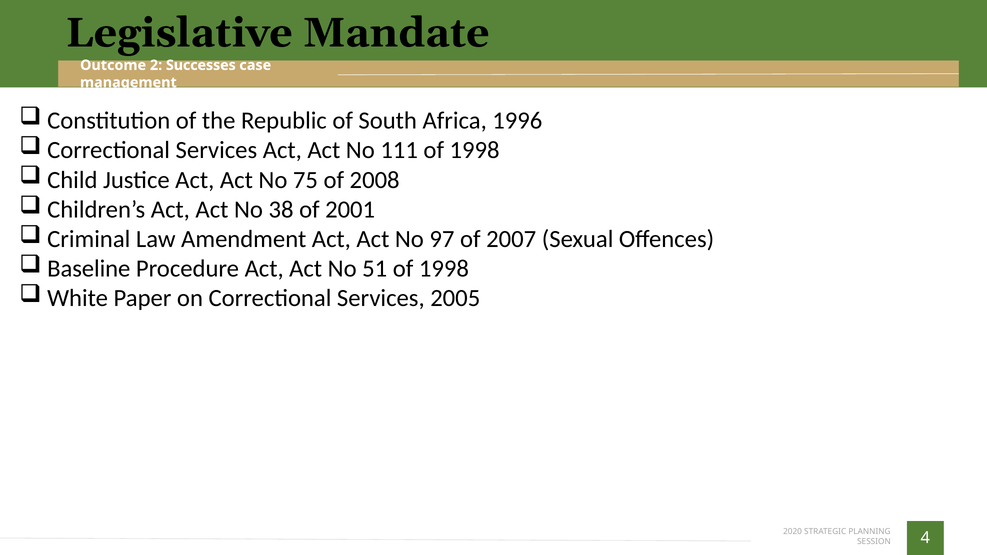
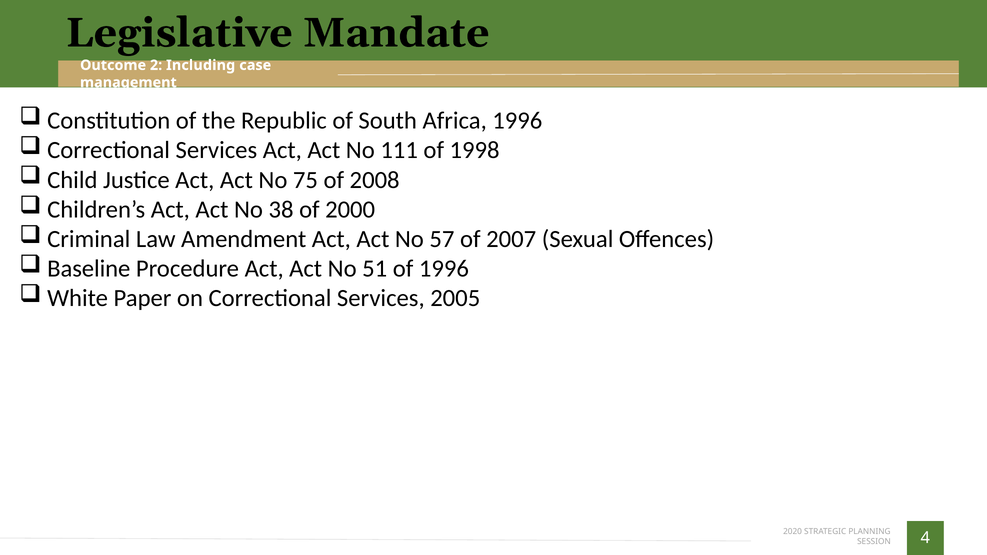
Successes: Successes -> Including (201, 65)
2001: 2001 -> 2000 (350, 210)
97: 97 -> 57 (442, 239)
51 of 1998: 1998 -> 1996 (444, 269)
